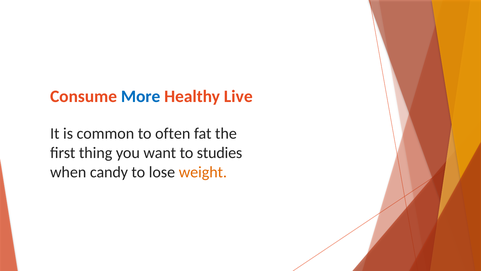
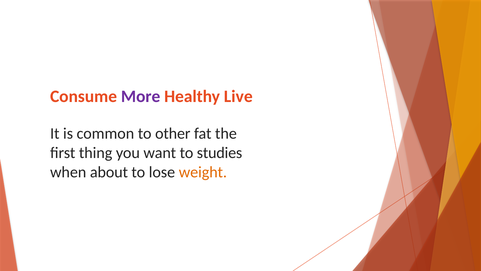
More colour: blue -> purple (141, 96)
often: often -> other (173, 133)
candy: candy -> about (109, 172)
